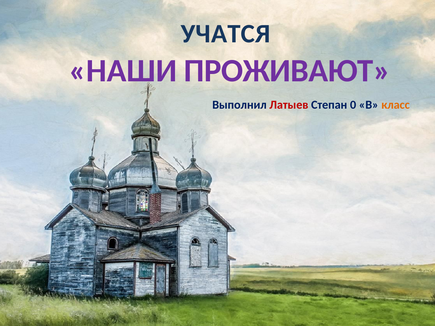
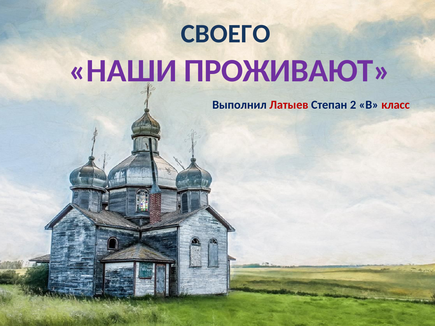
УЧАТСЯ: УЧАТСЯ -> СВОЕГО (226, 34)
0: 0 -> 2 (353, 105)
класс colour: orange -> red (396, 105)
